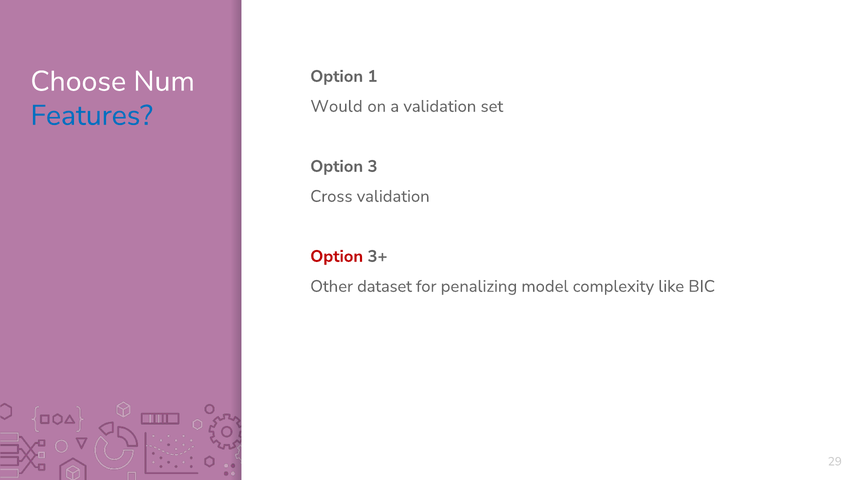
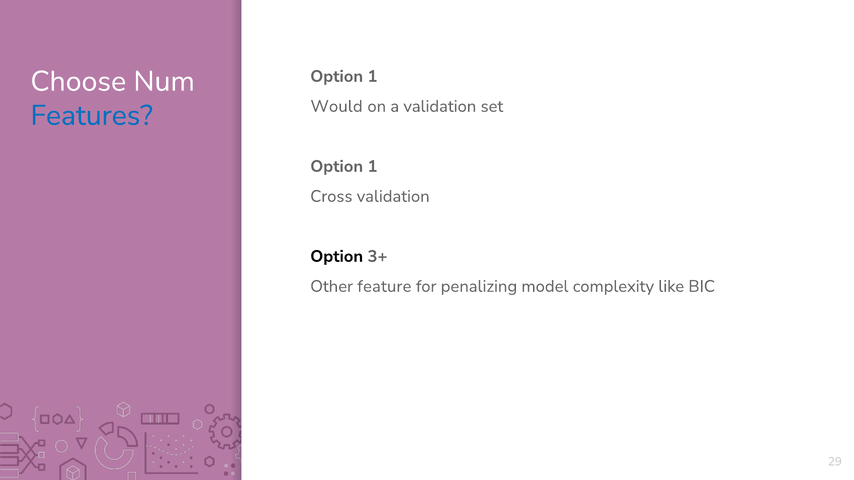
3: 3 -> 1 (373, 166)
Option colour: red -> black (337, 257)
dataset: dataset -> feature (384, 287)
